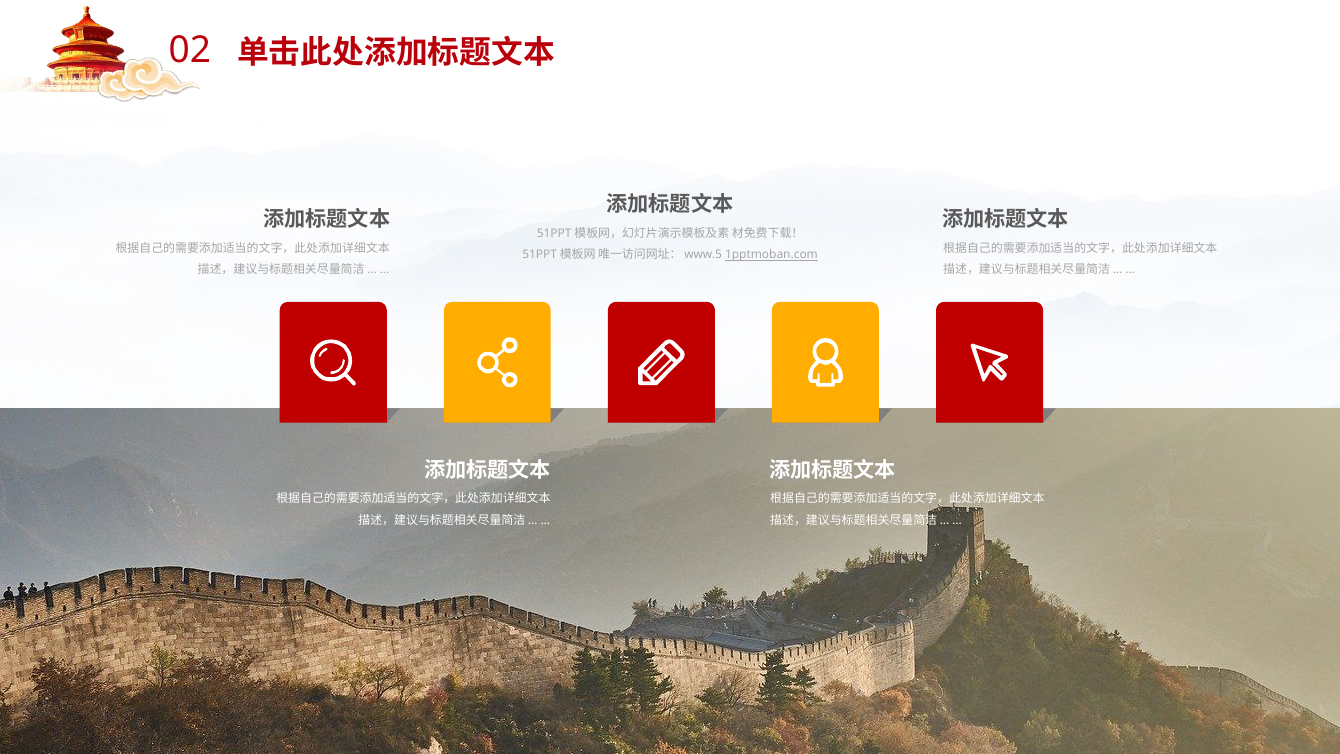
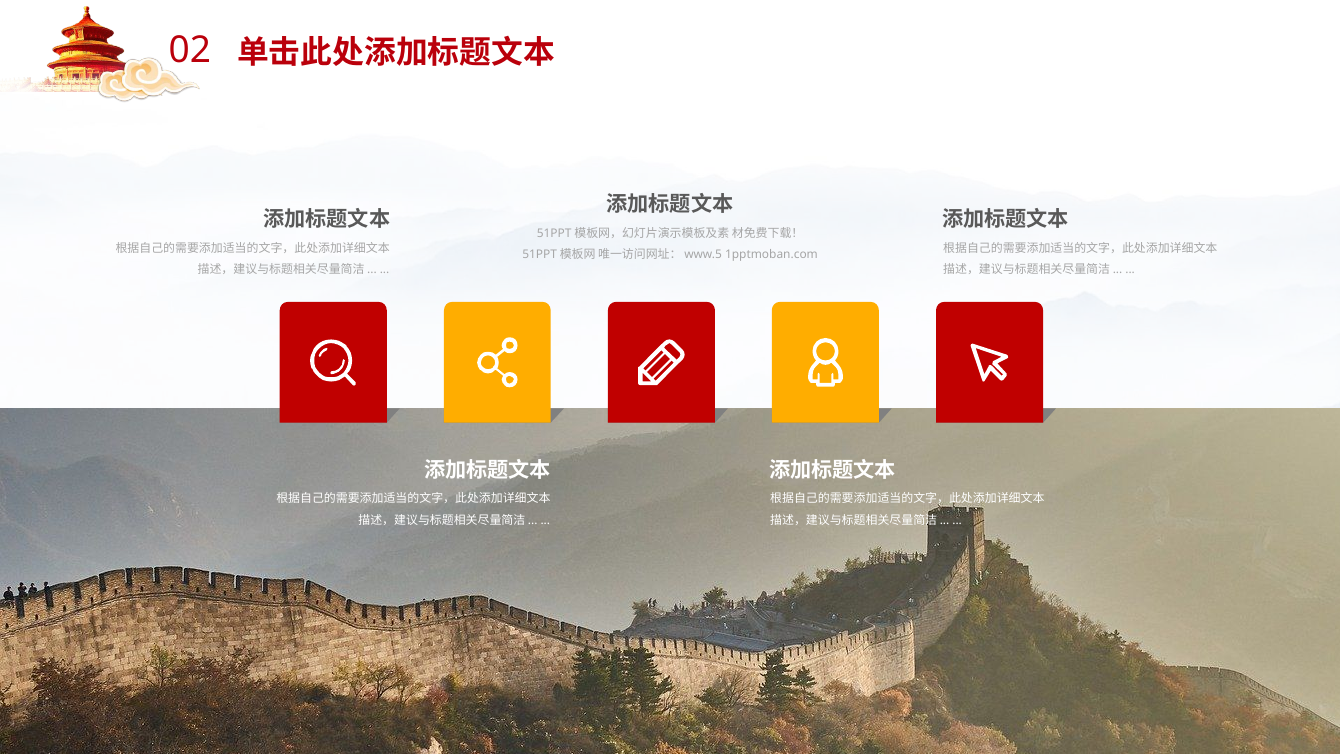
1pptmoban.com underline: present -> none (771, 255)
